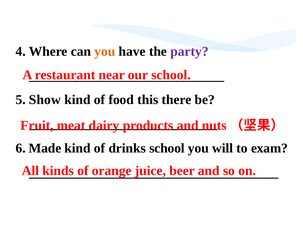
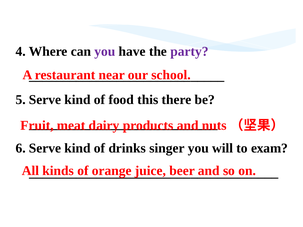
you colour: orange -> purple (105, 51)
5 Show: Show -> Serve (45, 100)
6 Made: Made -> Serve (45, 148)
drinks school: school -> singer (167, 148)
